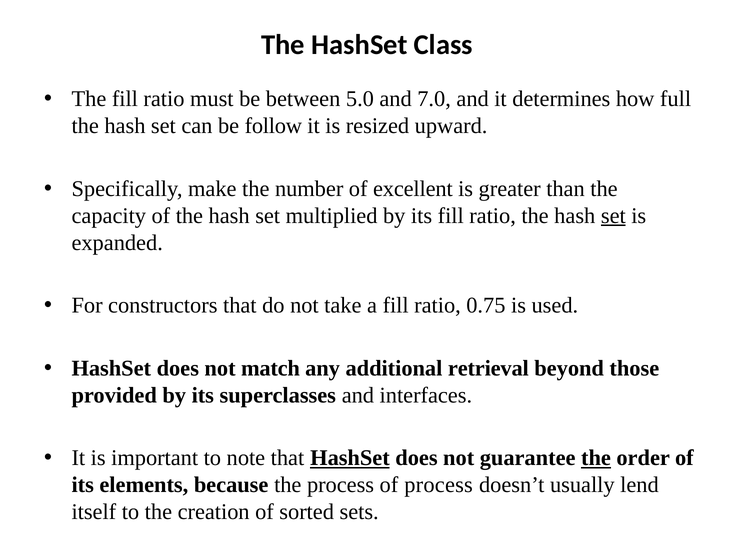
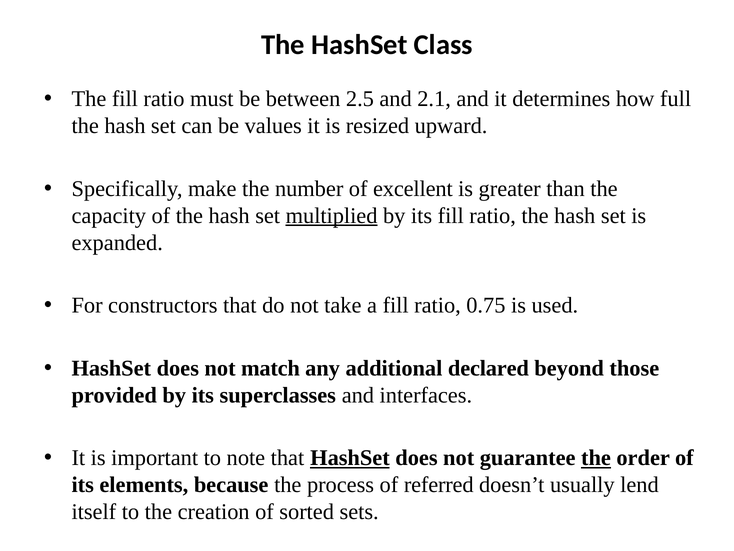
5.0: 5.0 -> 2.5 (360, 99)
7.0: 7.0 -> 2.1 (434, 99)
follow: follow -> values (273, 126)
multiplied underline: none -> present (332, 216)
set underline: present -> none (613, 216)
retrieval: retrieval -> declared (488, 368)
of process: process -> referred (439, 485)
